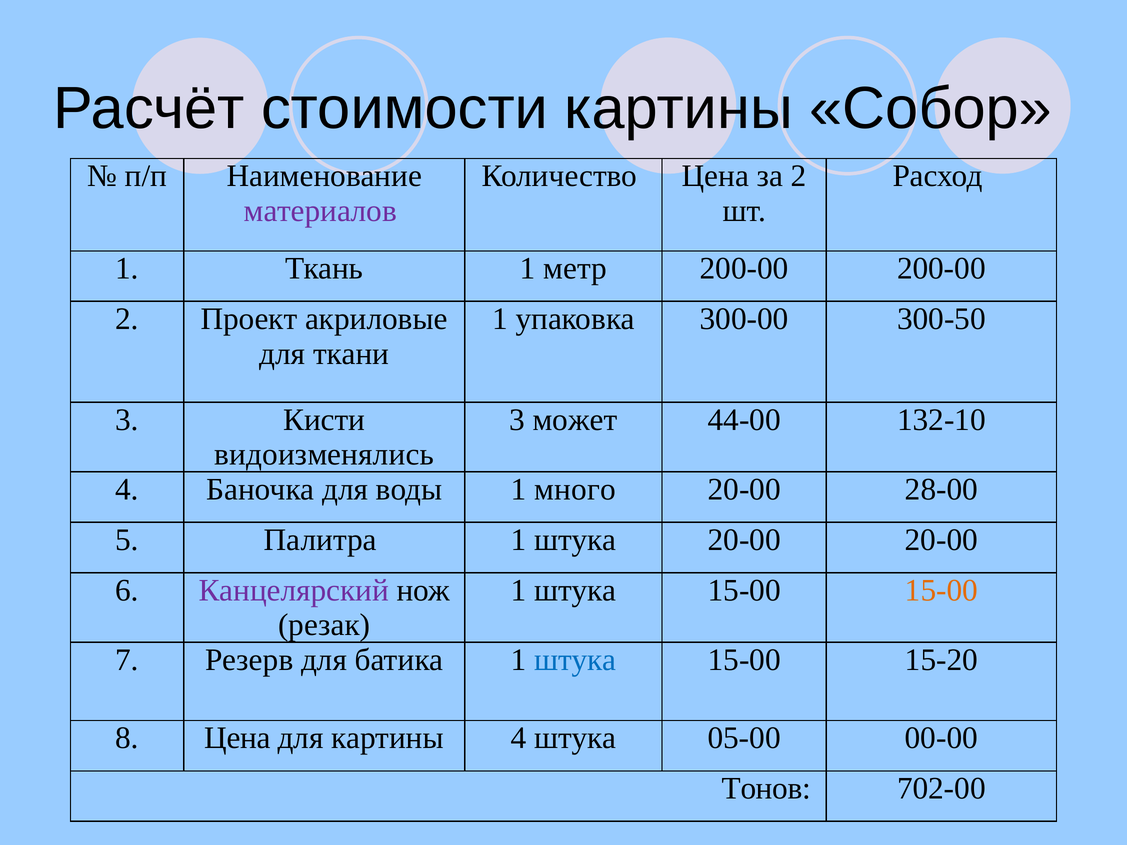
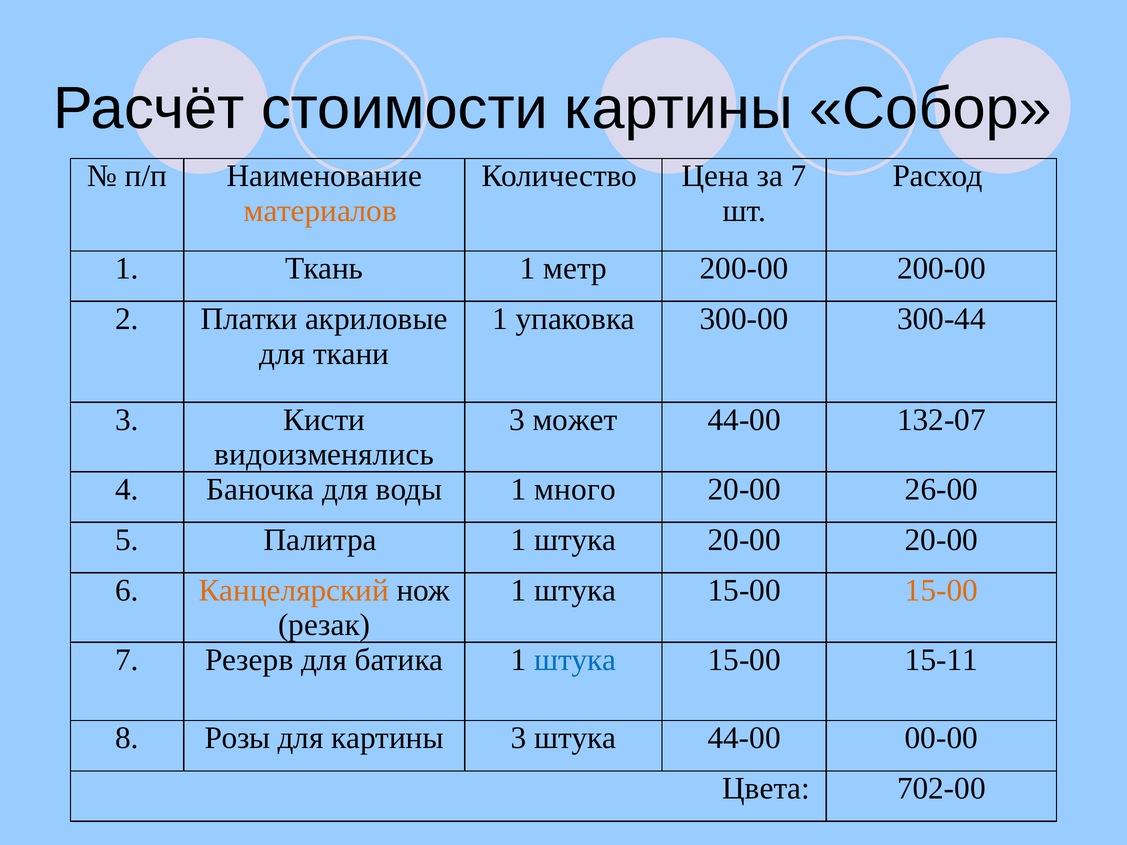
за 2: 2 -> 7 (799, 176)
материалов colour: purple -> orange (320, 211)
Проект: Проект -> Платки (249, 319)
300-50: 300-50 -> 300-44 (941, 319)
132-10: 132-10 -> 132-07 (941, 420)
28-00: 28-00 -> 26-00 (941, 490)
Канцелярский colour: purple -> orange (294, 590)
15-20: 15-20 -> 15-11 (941, 660)
8 Цена: Цена -> Розы (237, 738)
картины 4: 4 -> 3 (519, 738)
штука 05-00: 05-00 -> 44-00 (744, 738)
Тонов: Тонов -> Цвета (766, 789)
